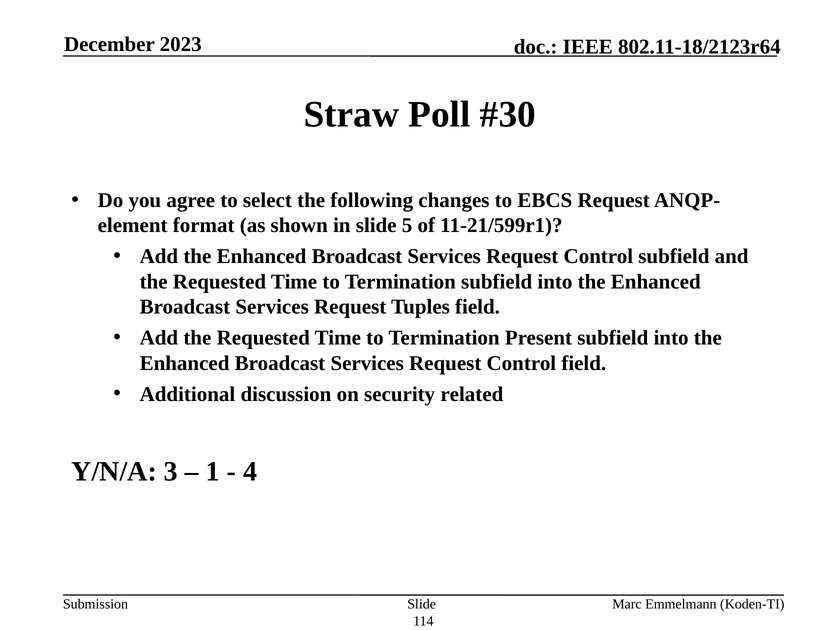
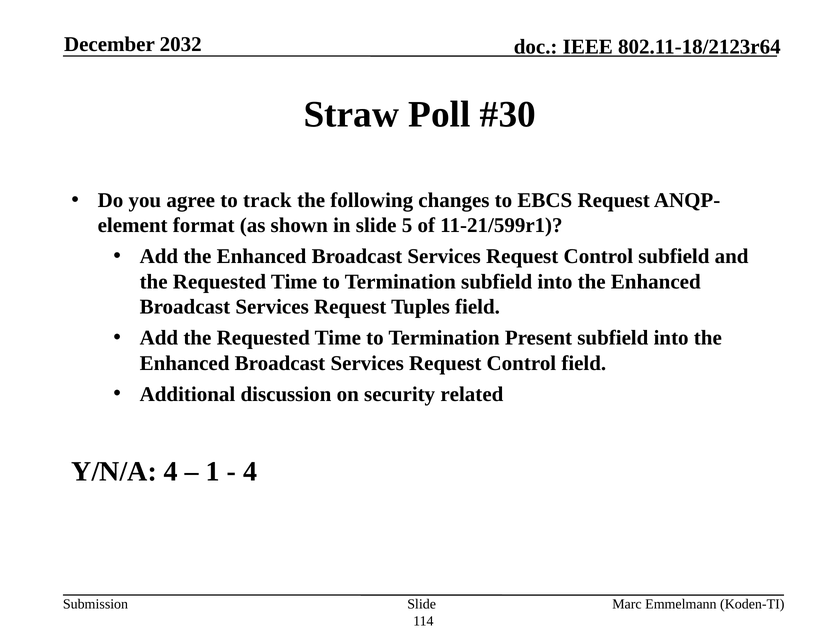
2023: 2023 -> 2032 (181, 45)
select: select -> track (267, 200)
Y/N/A 3: 3 -> 4 (171, 472)
